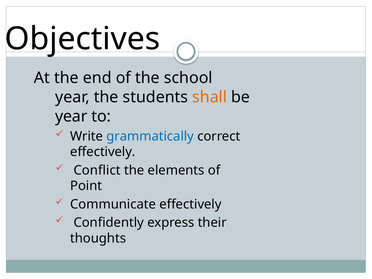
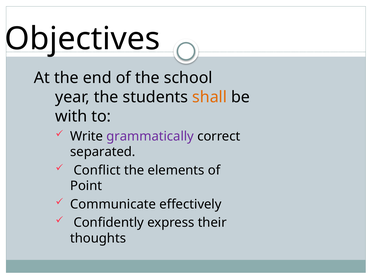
year: year -> with (71, 116)
grammatically colour: blue -> purple (150, 136)
effectively: effectively -> separated (103, 152)
